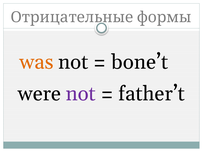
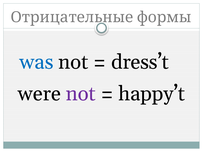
was colour: orange -> blue (36, 62)
bone’t: bone’t -> dress’t (140, 62)
father’t: father’t -> happy’t (152, 94)
